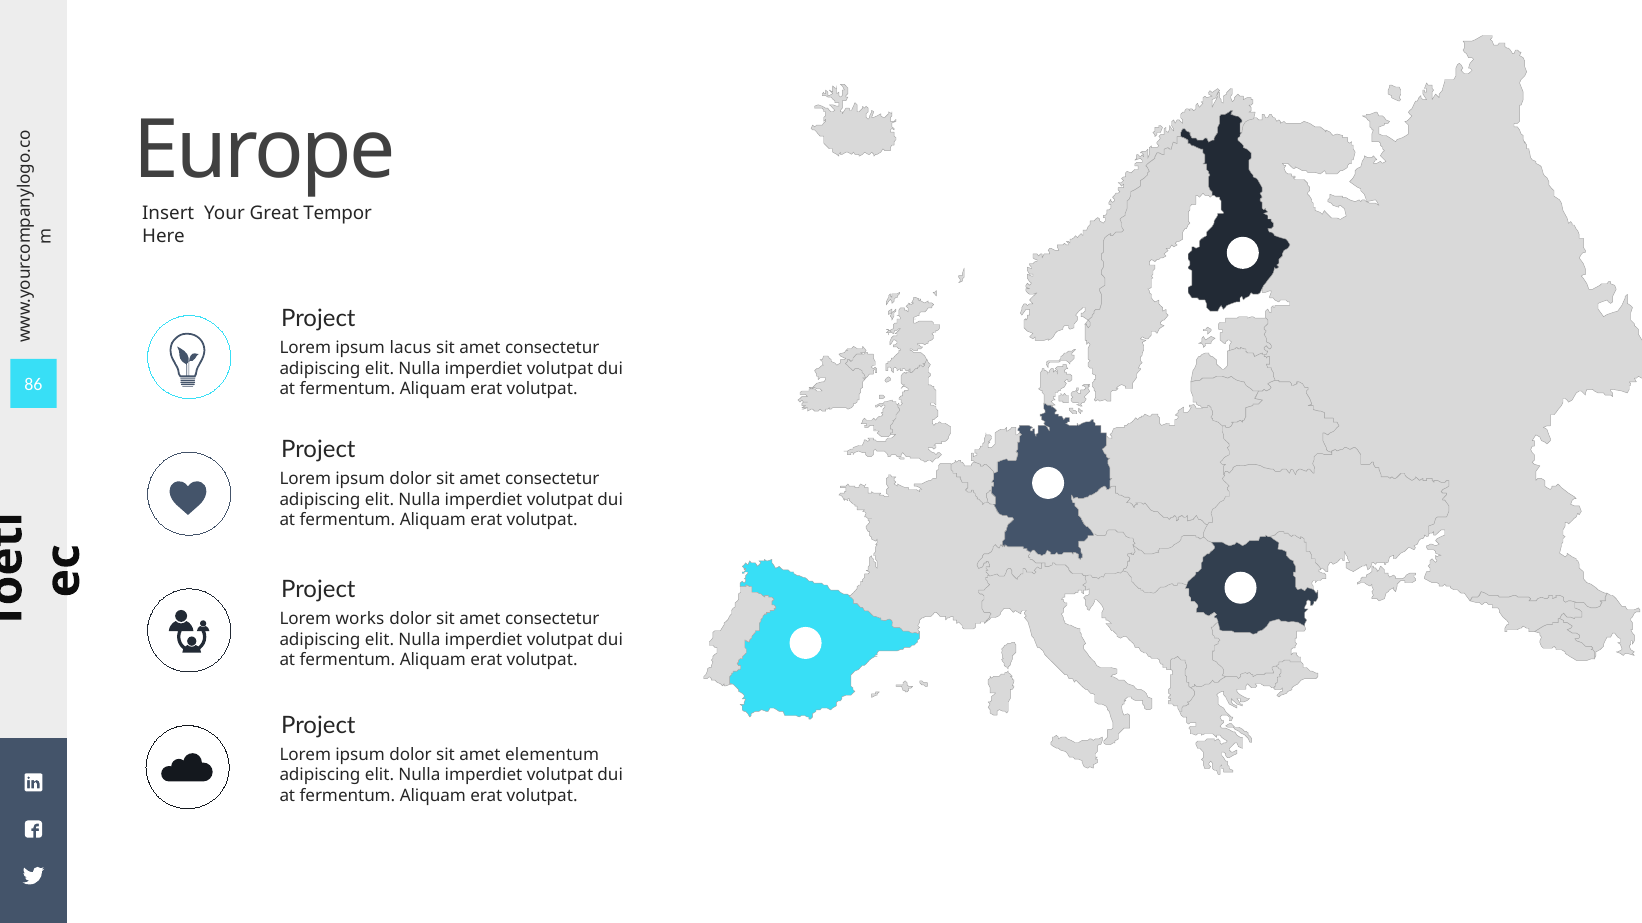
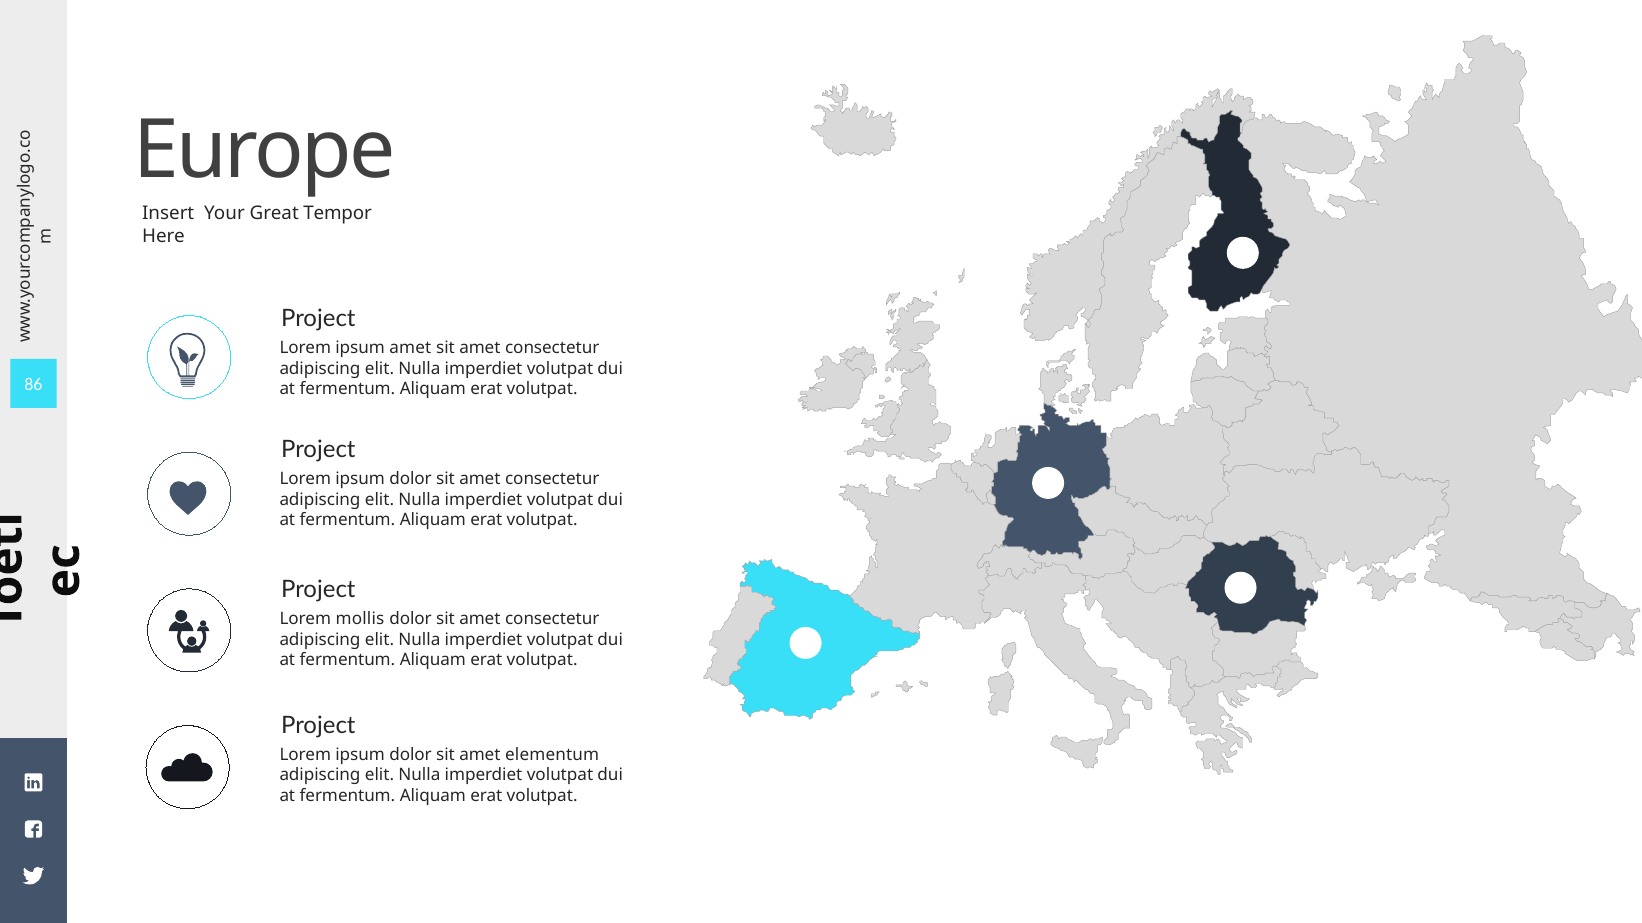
ipsum lacus: lacus -> amet (410, 348)
works: works -> mollis (360, 619)
